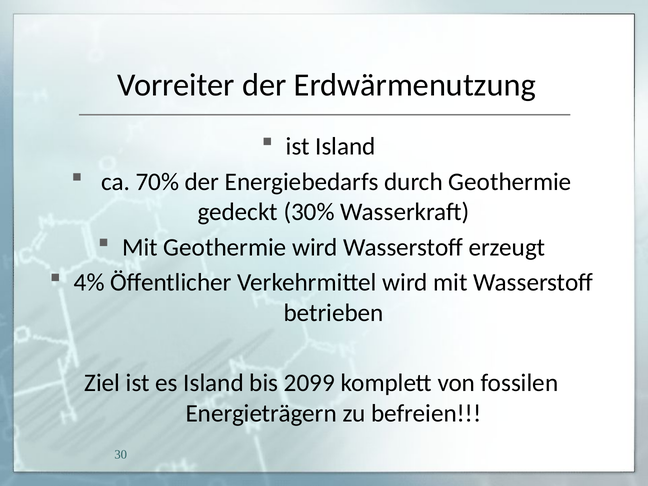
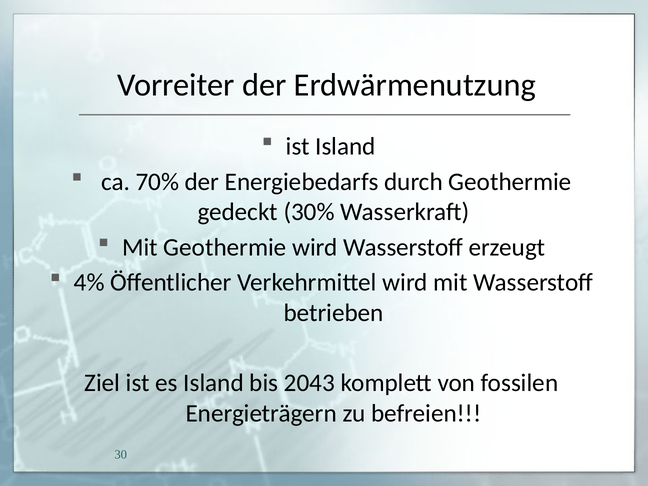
2099: 2099 -> 2043 (309, 383)
